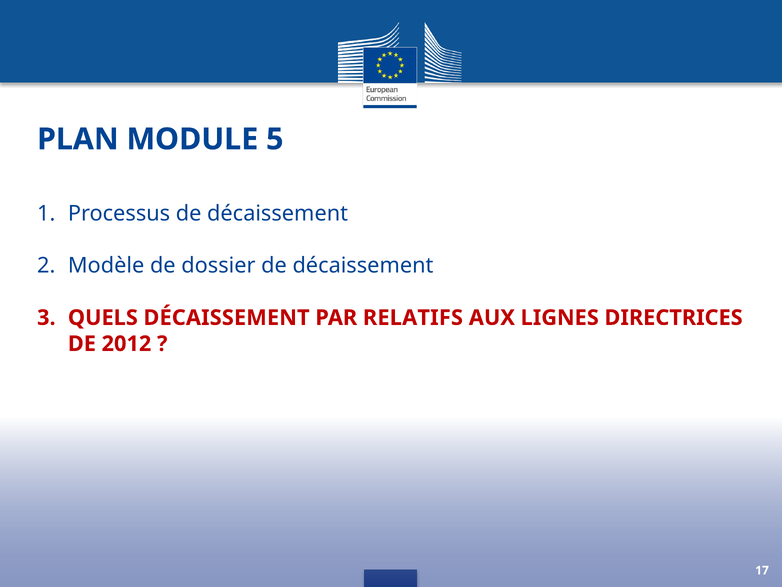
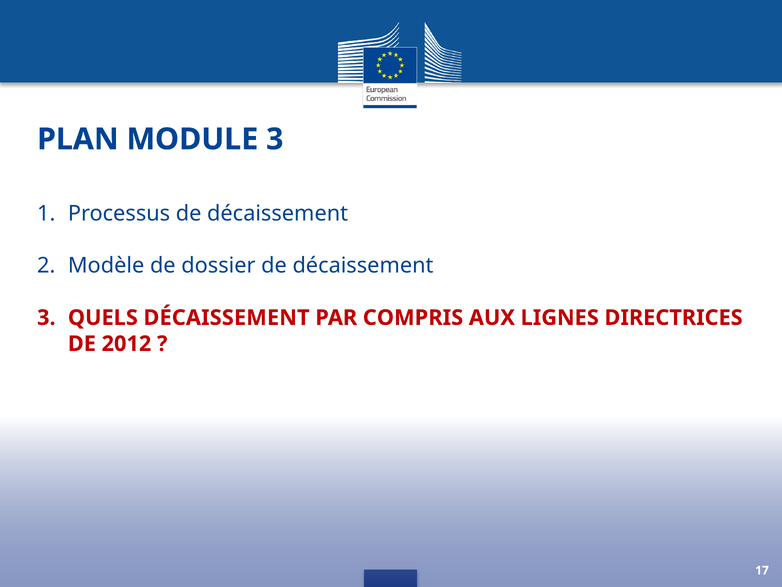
MODULE 5: 5 -> 3 (275, 139)
RELATIFS: RELATIFS -> COMPRIS (413, 317)
